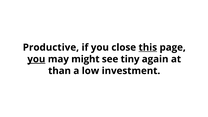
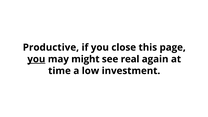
this underline: present -> none (148, 47)
tiny: tiny -> real (130, 59)
than: than -> time (59, 71)
